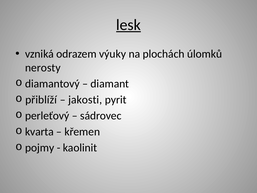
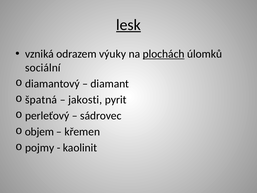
plochách underline: none -> present (164, 54)
nerosty: nerosty -> sociální (43, 68)
přiblíží: přiblíží -> špatná (41, 100)
kvarta: kvarta -> objem (39, 132)
